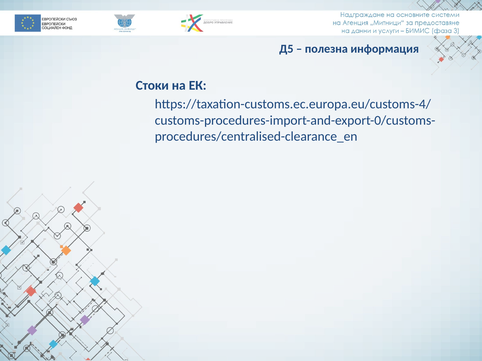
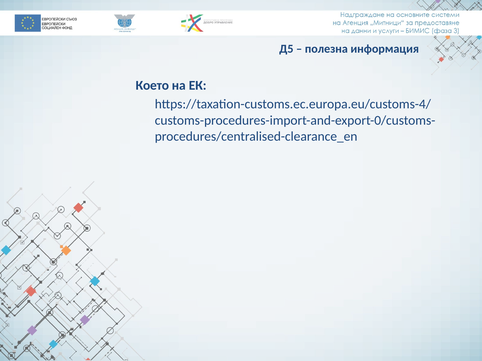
Стоки: Стоки -> Което (152, 86)
